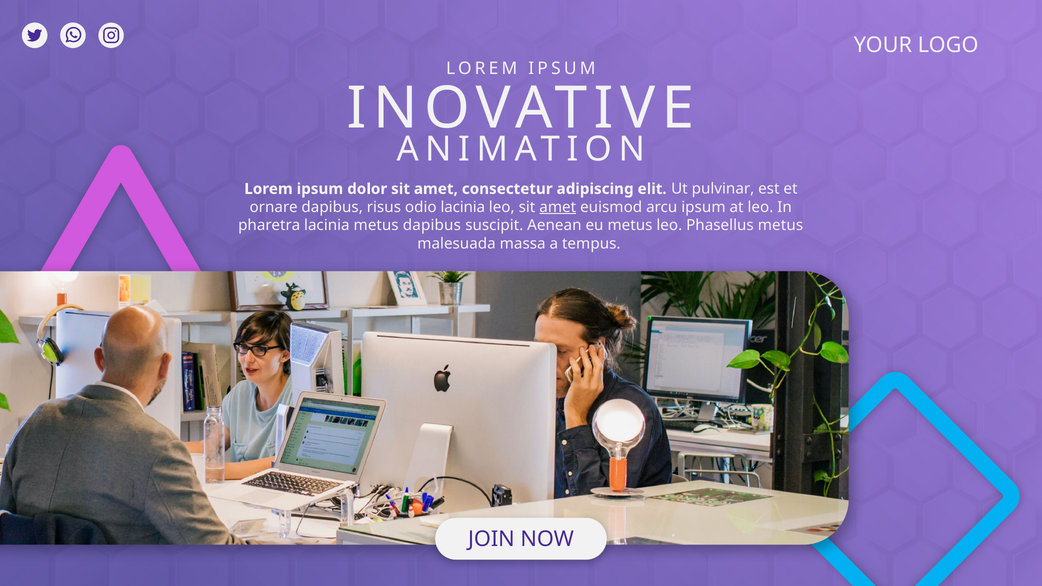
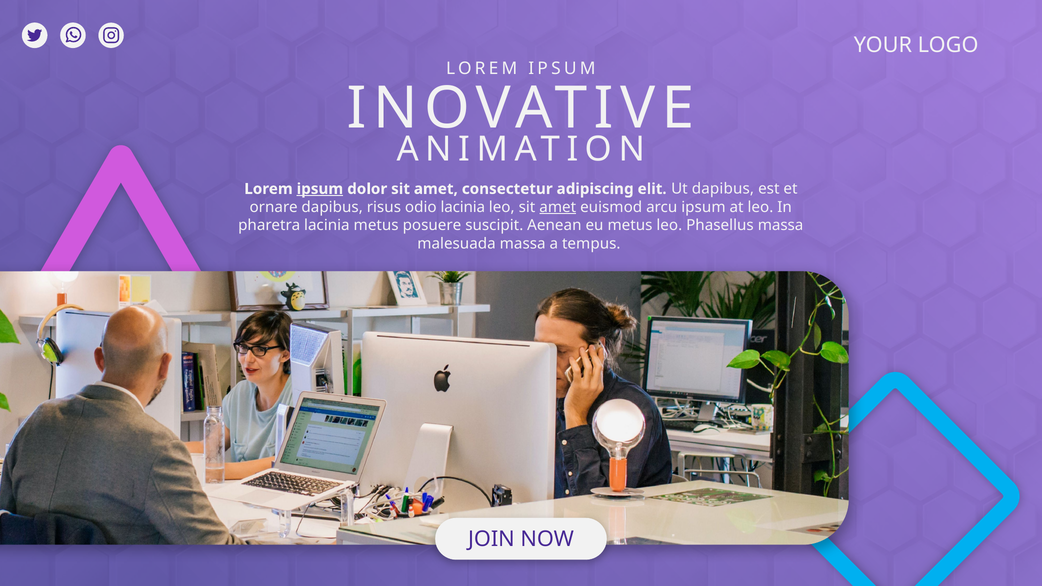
ipsum underline: none -> present (320, 189)
Ut pulvinar: pulvinar -> dapibus (723, 189)
metus dapibus: dapibus -> posuere (432, 225)
Phasellus metus: metus -> massa (781, 225)
